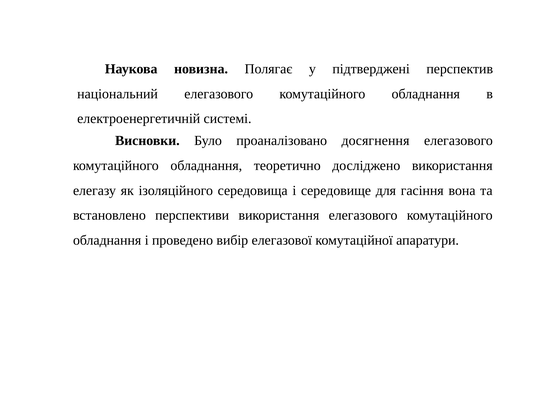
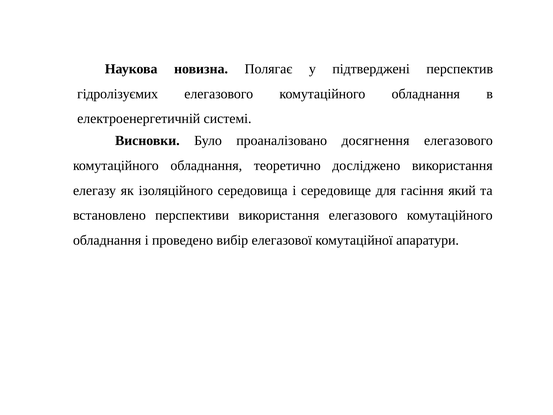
національний: національний -> гідролізуємих (118, 94)
вона: вона -> який (462, 190)
